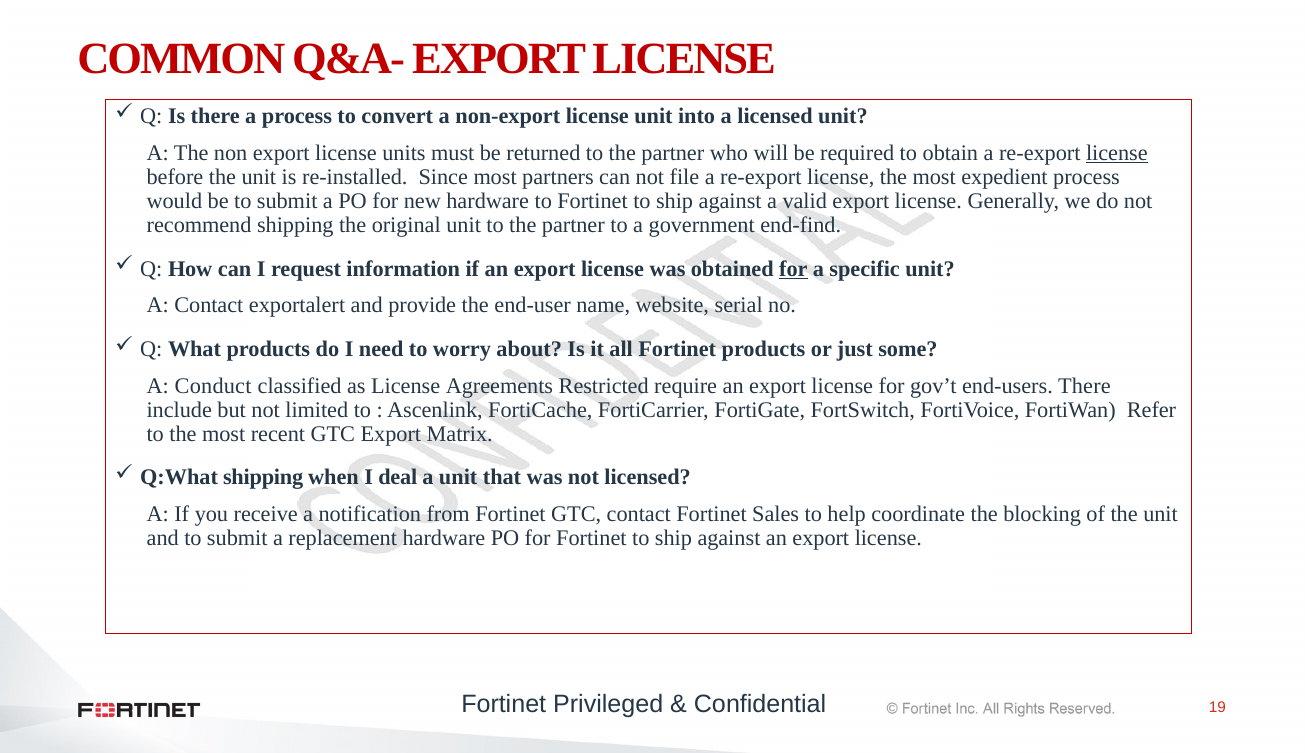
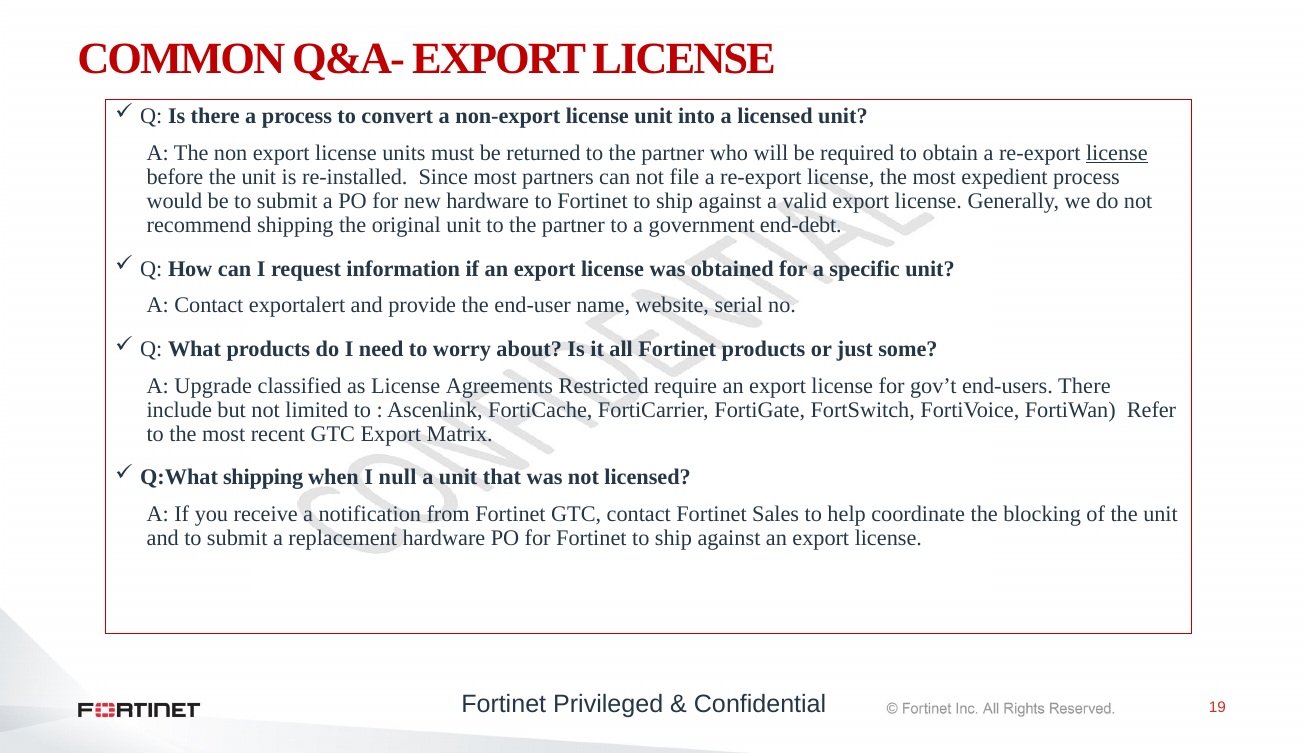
end-find: end-find -> end-debt (801, 225)
for underline: present -> none (793, 269)
Conduct: Conduct -> Upgrade (213, 386)
deal: deal -> null (398, 477)
